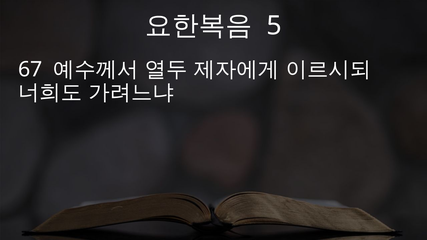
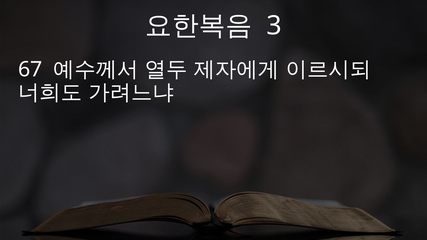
5: 5 -> 3 (274, 26)
